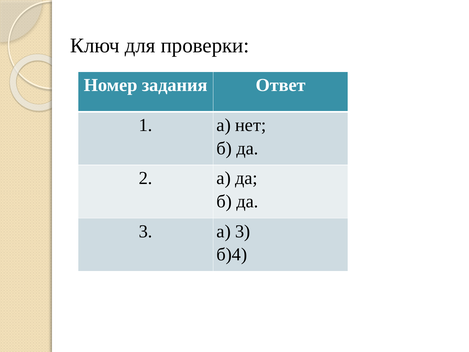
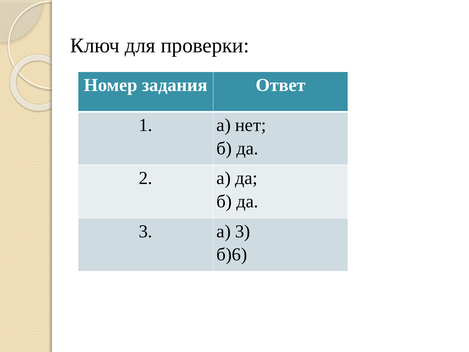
б)4: б)4 -> б)6 (232, 254)
